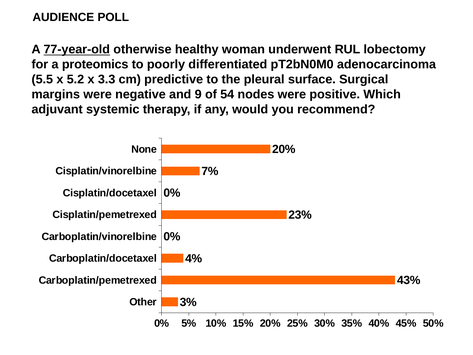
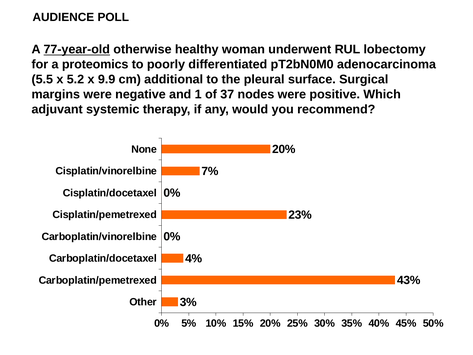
3.3: 3.3 -> 9.9 (107, 79)
predictive: predictive -> additional (174, 79)
9: 9 -> 1 (198, 94)
54: 54 -> 37 (227, 94)
